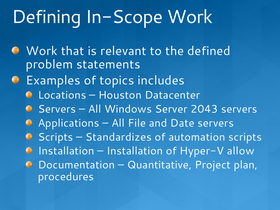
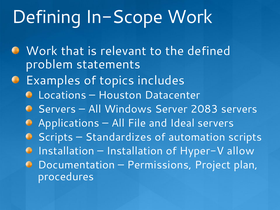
2043: 2043 -> 2083 (204, 109)
Date: Date -> Ideal (182, 123)
Quantitative: Quantitative -> Permissions (159, 165)
